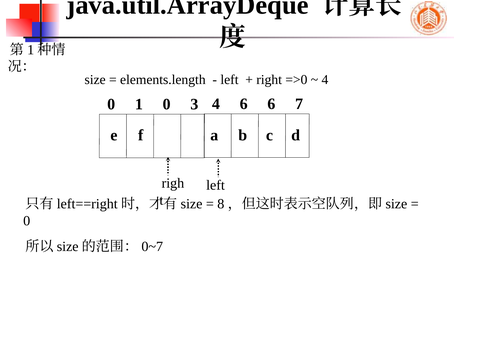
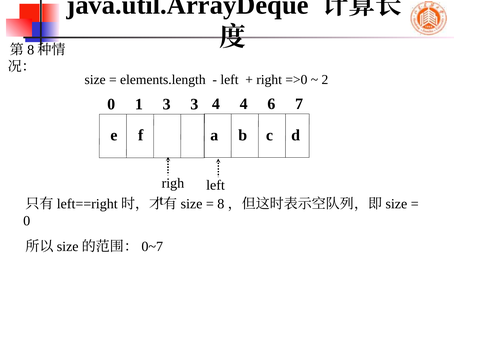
1: 1 -> 8 (31, 50)
4: 4 -> 2 (325, 80)
4 6: 6 -> 4 (244, 104)
1 0: 0 -> 3 (167, 104)
